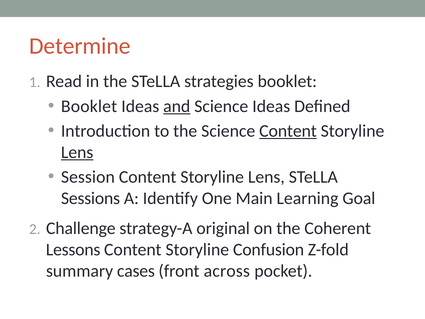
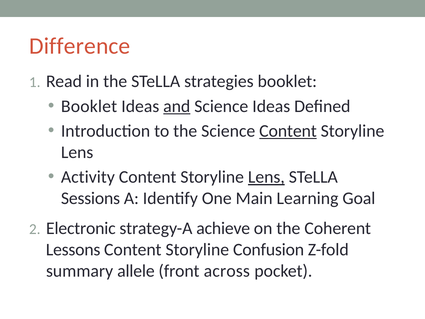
Determine: Determine -> Difference (80, 46)
Lens underline: present -> none (77, 152)
Session: Session -> Activity (88, 177)
Lens underline: none -> present (266, 177)
Challenge: Challenge -> Electronic (81, 228)
original: original -> achieve (223, 228)
cases: cases -> allele (136, 271)
